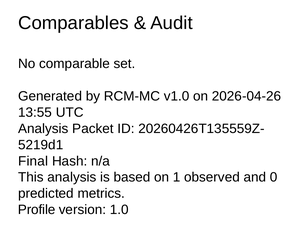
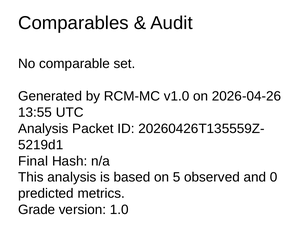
1: 1 -> 5 (177, 177)
Profile: Profile -> Grade (37, 210)
